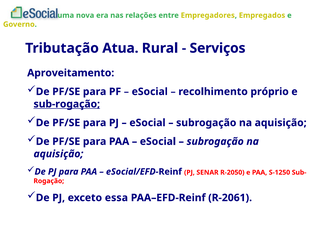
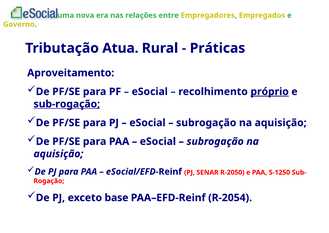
Serviços: Serviços -> Práticas (217, 48)
próprio underline: none -> present (270, 92)
essa: essa -> base (116, 198)
R-2061: R-2061 -> R-2054 (230, 198)
